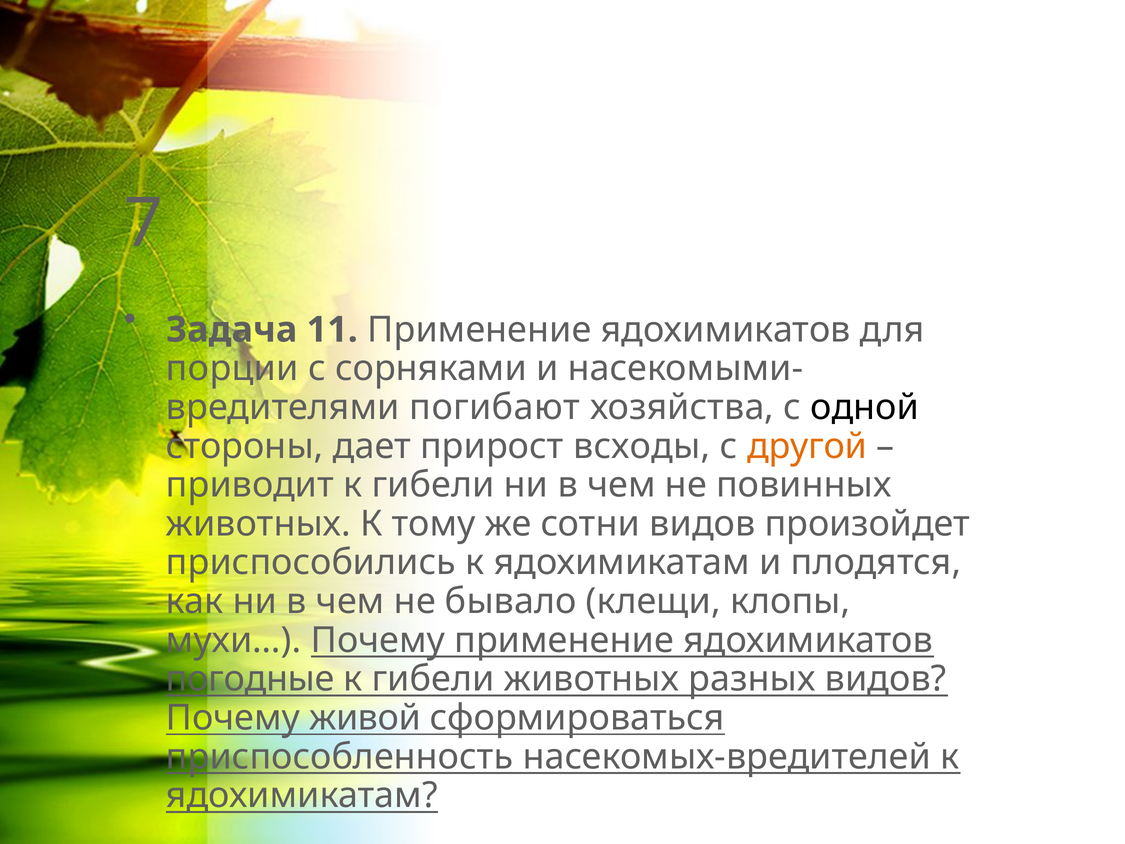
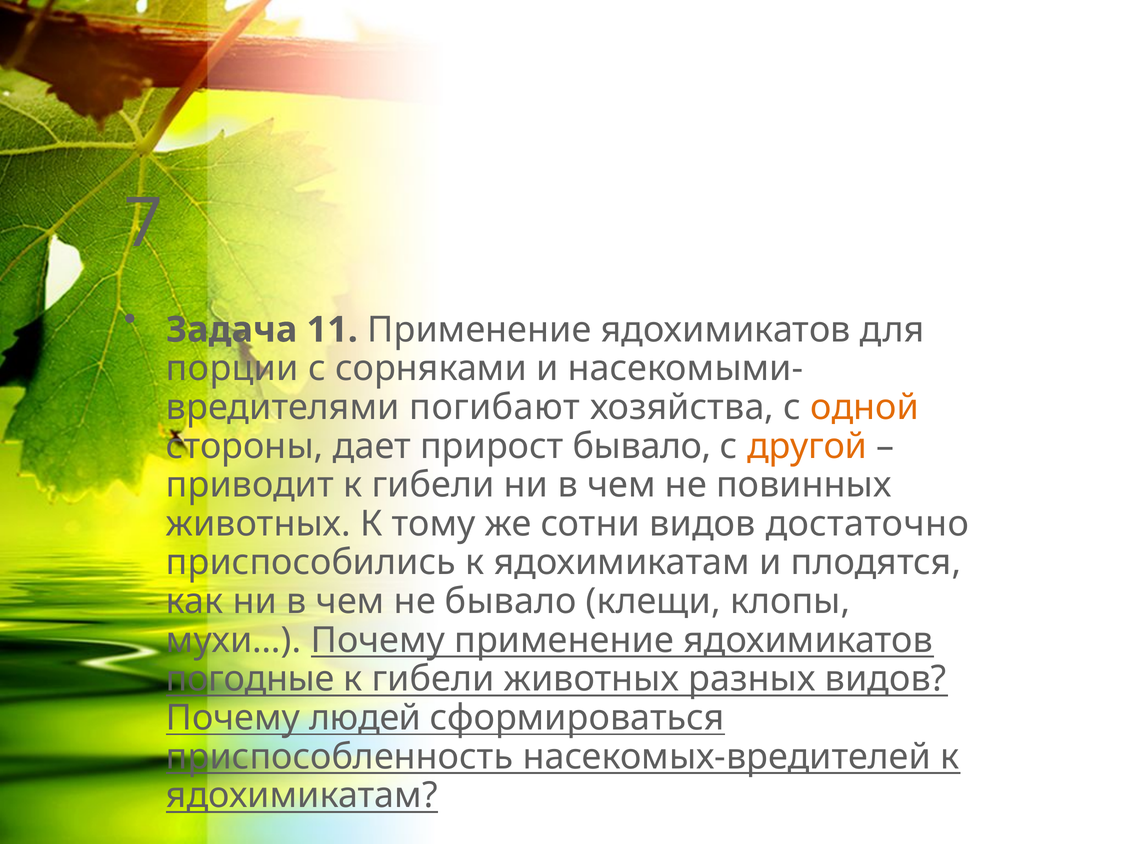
одной colour: black -> orange (865, 407)
прирост всходы: всходы -> бывало (642, 446)
произойдет: произойдет -> достаточно (867, 524)
живой: живой -> людей (365, 718)
